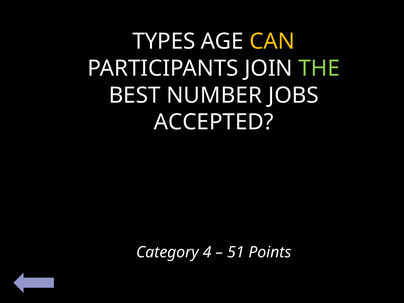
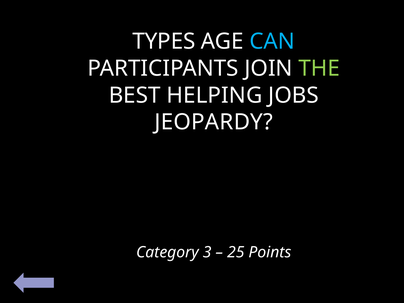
CAN colour: yellow -> light blue (272, 41)
NUMBER: NUMBER -> HELPING (214, 95)
ACCEPTED: ACCEPTED -> JEOPARDY (214, 122)
4: 4 -> 3 (207, 252)
51: 51 -> 25 (236, 252)
